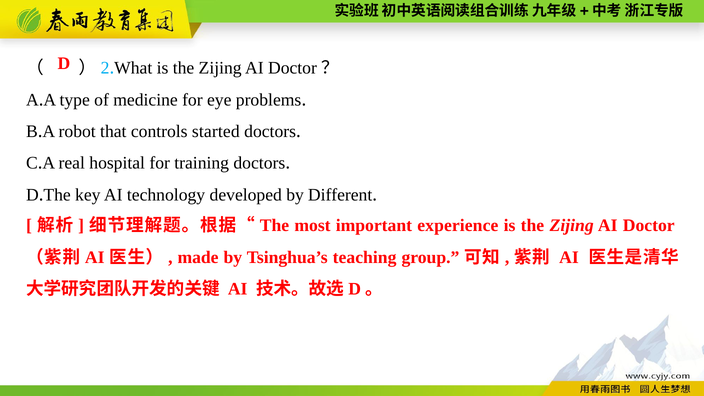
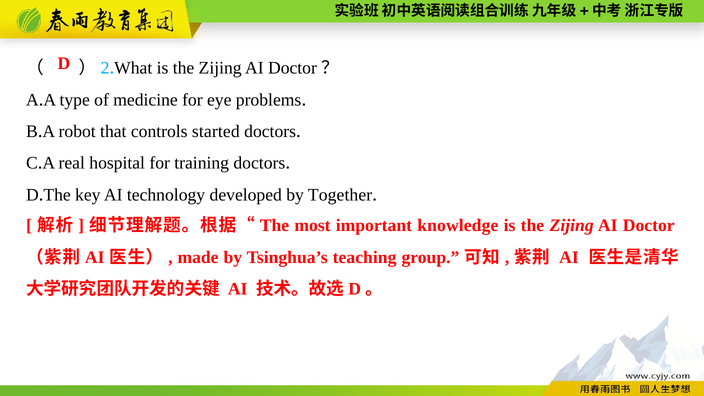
Different: Different -> Together (340, 195)
experience: experience -> knowledge (458, 226)
